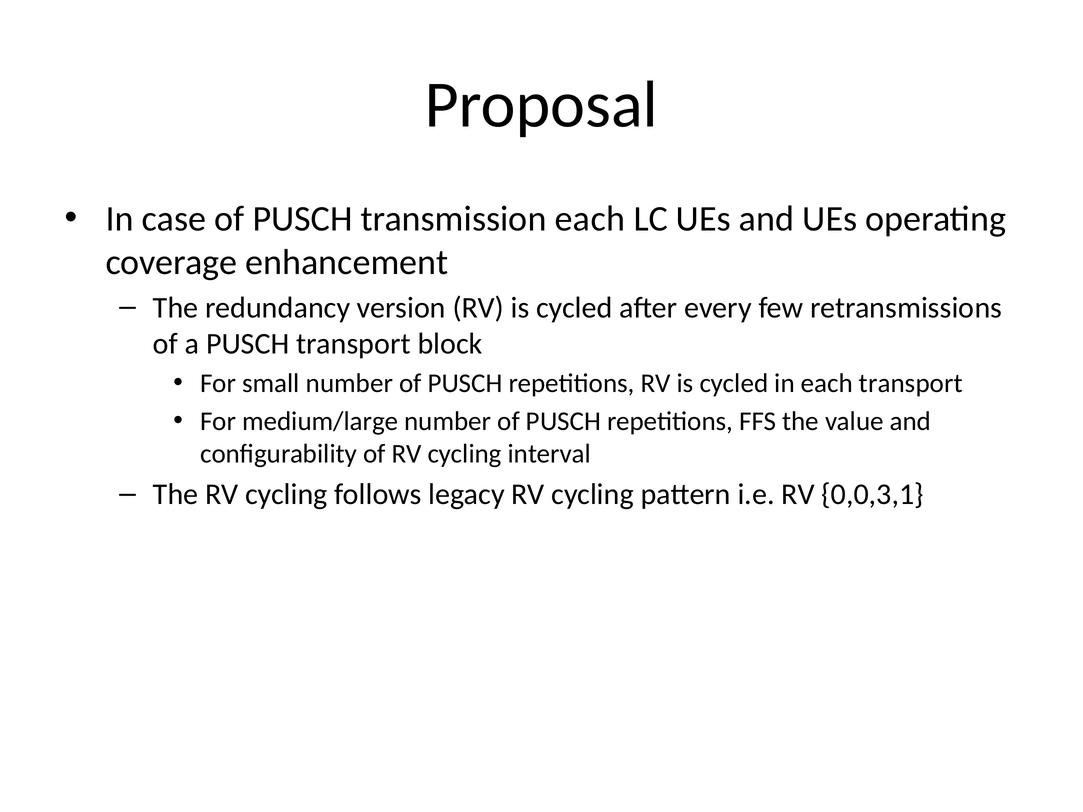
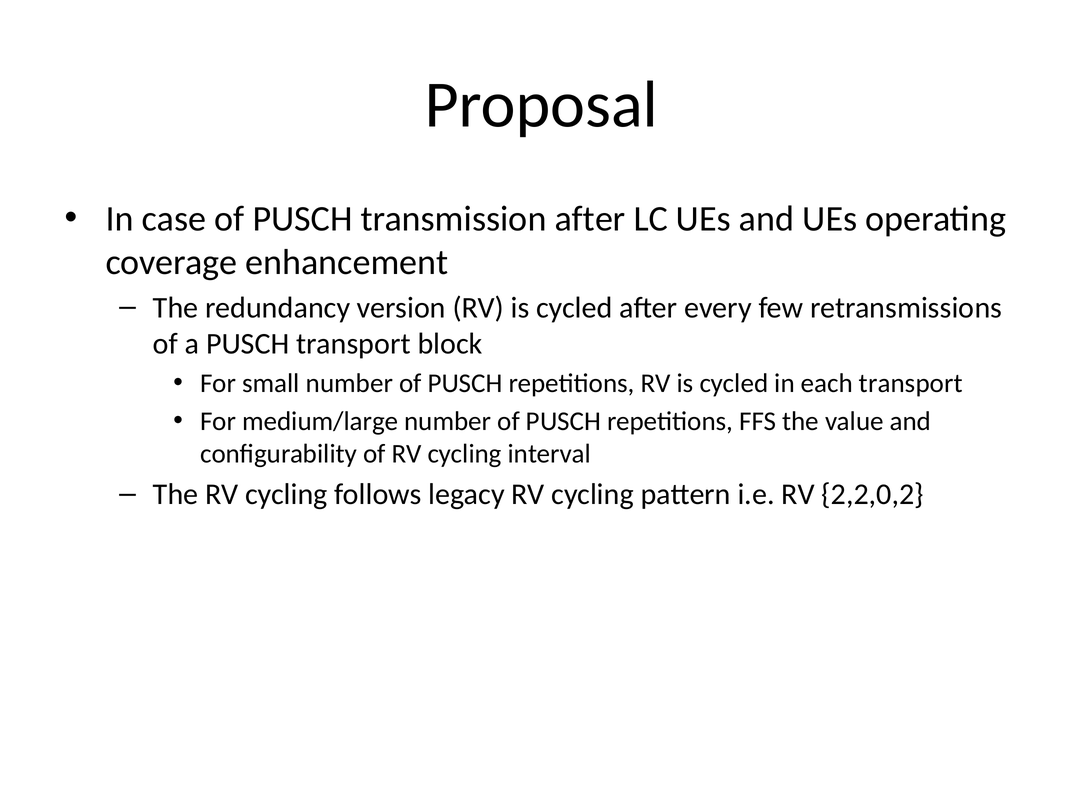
transmission each: each -> after (590, 219)
0,0,3,1: 0,0,3,1 -> 2,2,0,2 (873, 494)
